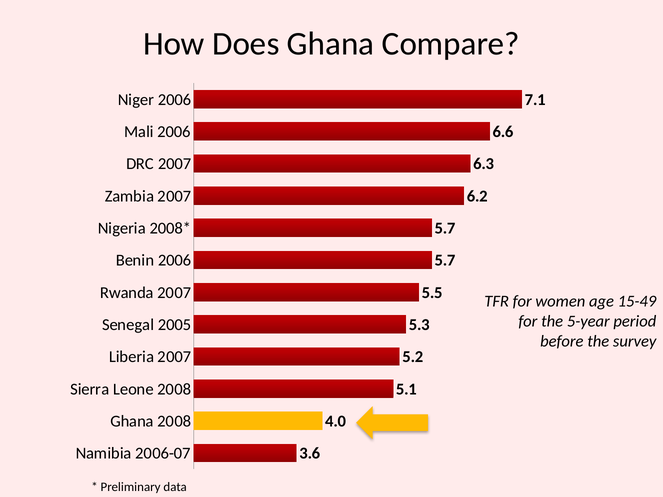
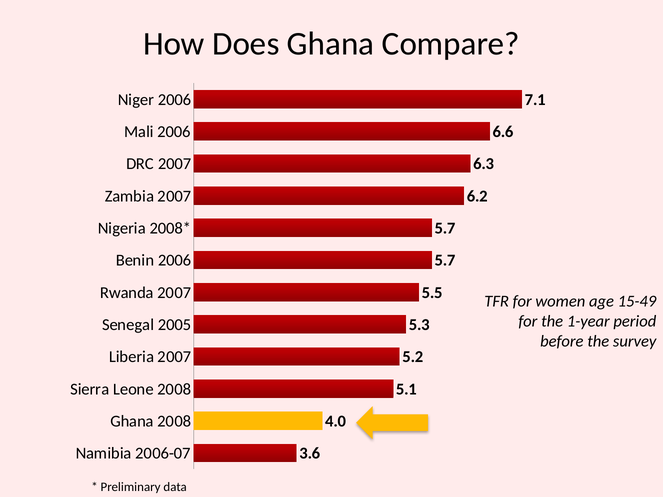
5-year: 5-year -> 1-year (588, 322)
